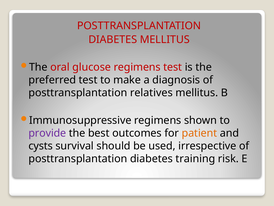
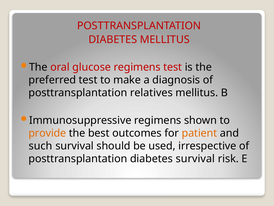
provide colour: purple -> orange (47, 133)
cysts: cysts -> such (41, 146)
diabetes training: training -> survival (195, 158)
